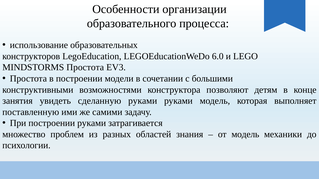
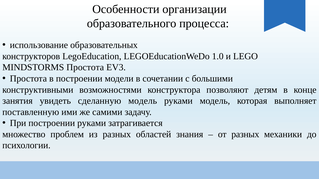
6.0: 6.0 -> 1.0 (218, 56)
сделанную руками: руками -> модель (143, 101)
от модель: модель -> разных (245, 135)
